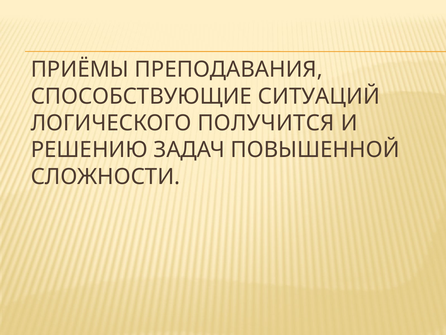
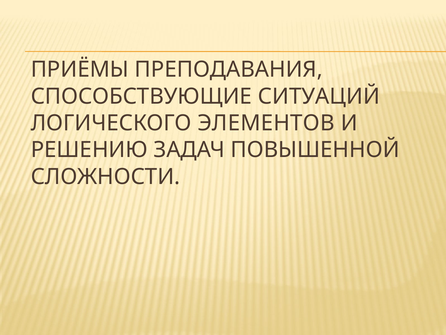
ПОЛУЧИТСЯ: ПОЛУЧИТСЯ -> ЭЛЕМЕНТОВ (266, 123)
